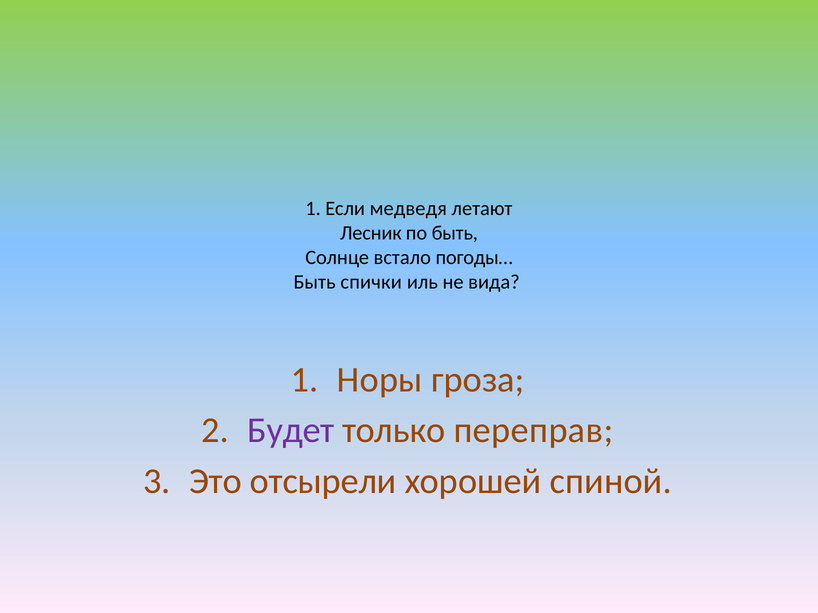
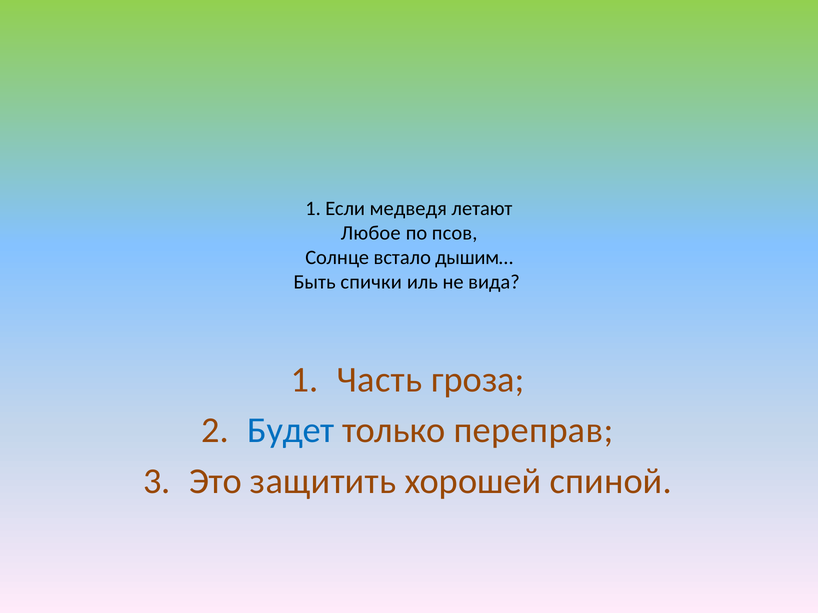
Лесник: Лесник -> Любое (371, 233)
по быть: быть -> псов (455, 233)
погоды…: погоды… -> дышим… (474, 258)
Норы: Норы -> Часть (380, 380)
Будет colour: purple -> blue (291, 431)
отсырели: отсырели -> защитить (323, 482)
